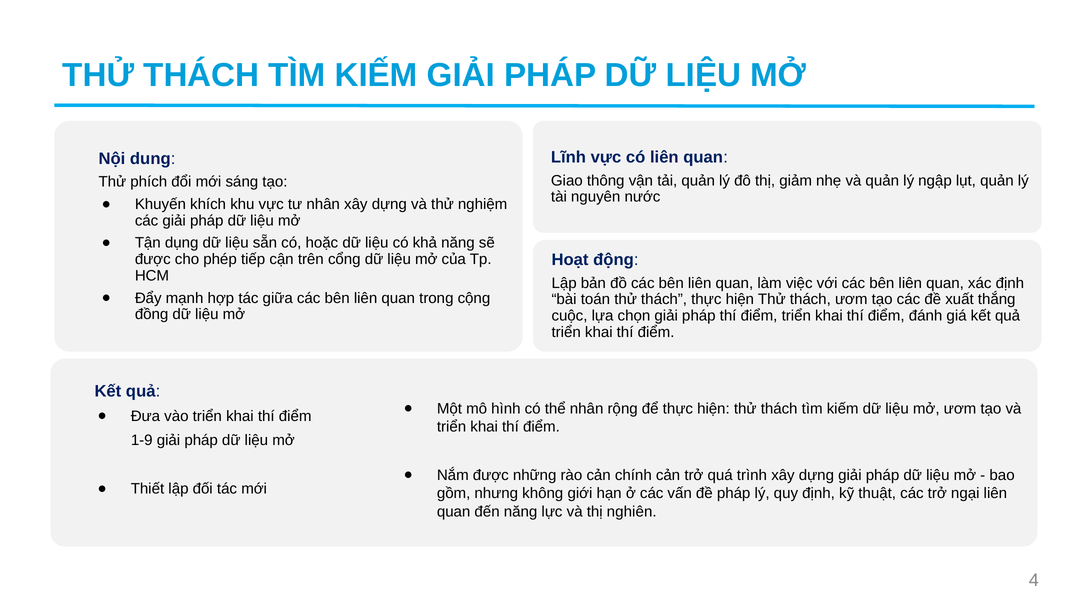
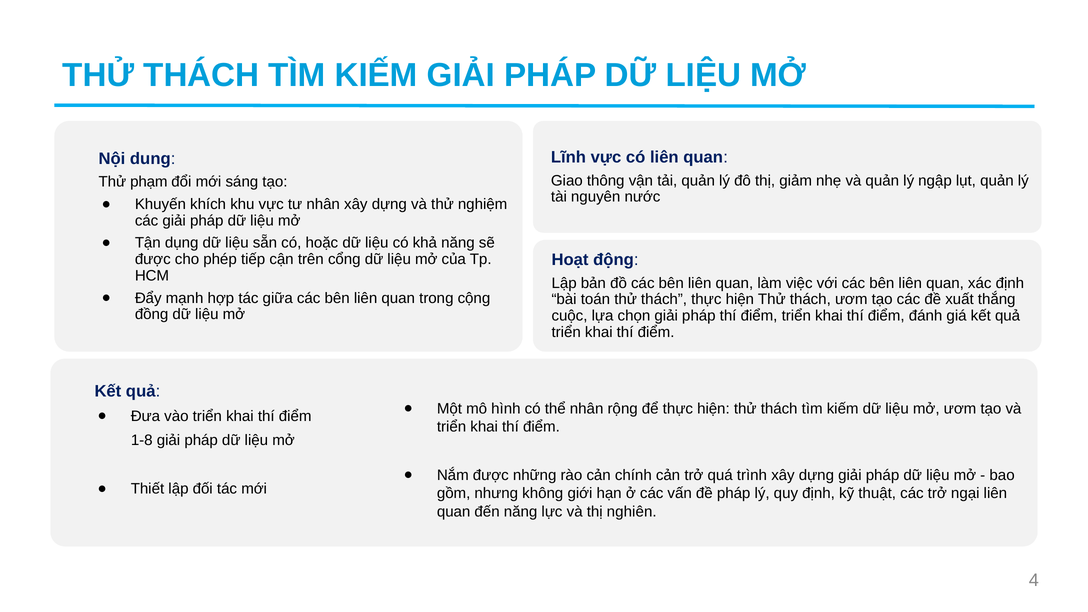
phích: phích -> phạm (149, 182)
1-9: 1-9 -> 1-8 (142, 440)
